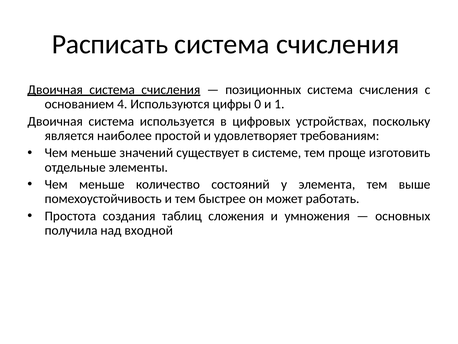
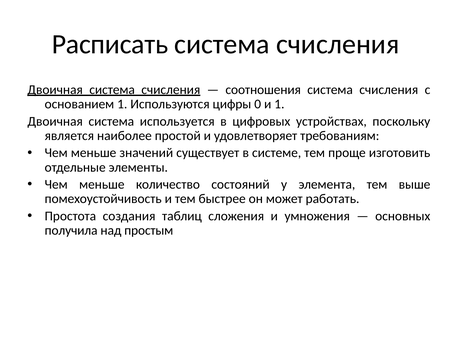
позиционных: позиционных -> соотношения (263, 90)
основанием 4: 4 -> 1 (122, 104)
входной: входной -> простым (149, 230)
